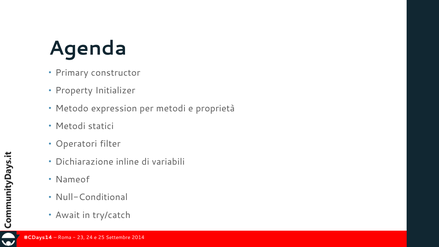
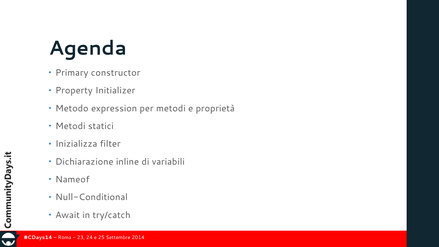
Operatori: Operatori -> Inizializza (76, 144)
